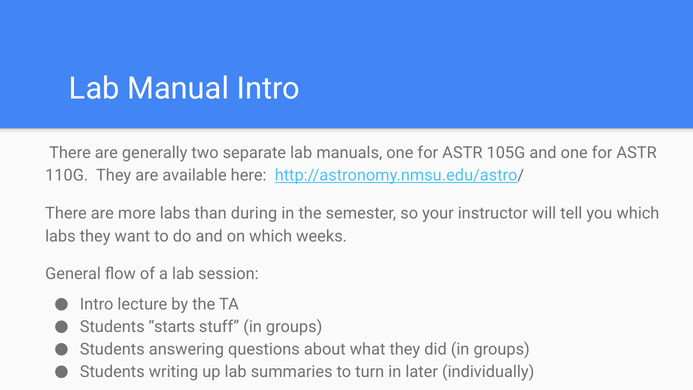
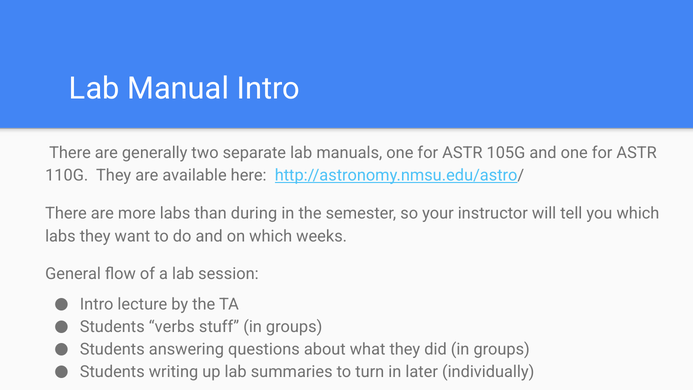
starts: starts -> verbs (172, 327)
